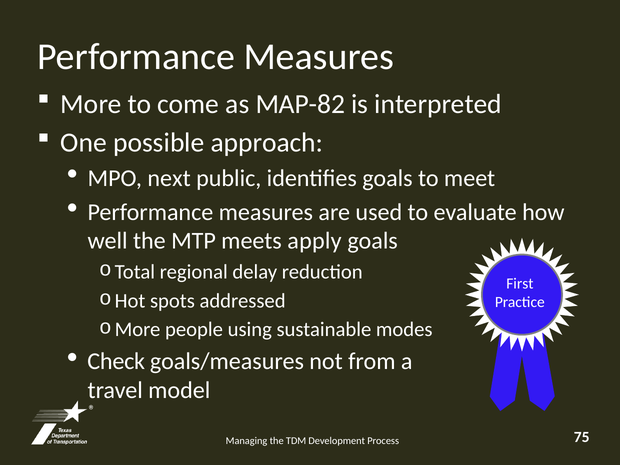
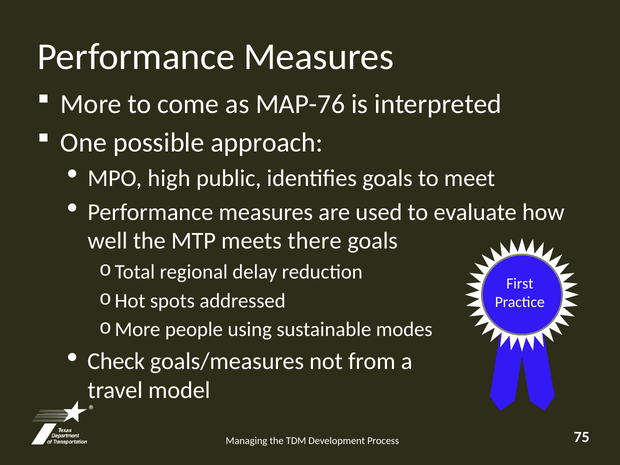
MAP-82: MAP-82 -> MAP-76 (300, 104)
next: next -> high (169, 178)
apply: apply -> there (315, 241)
